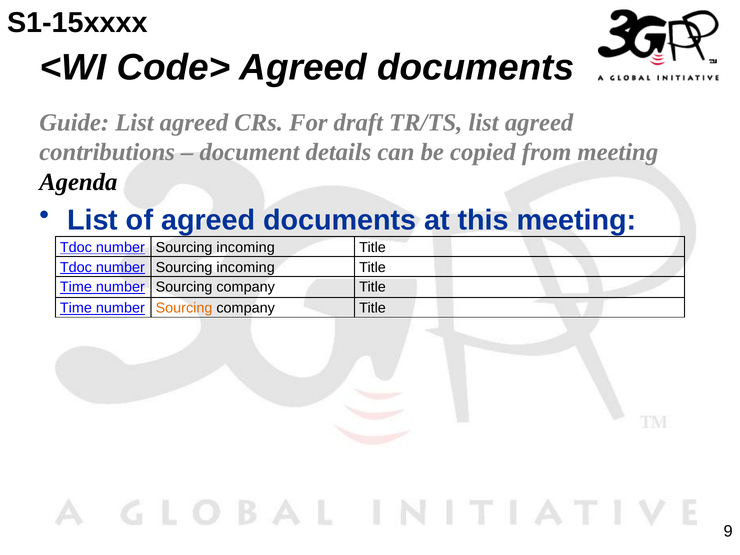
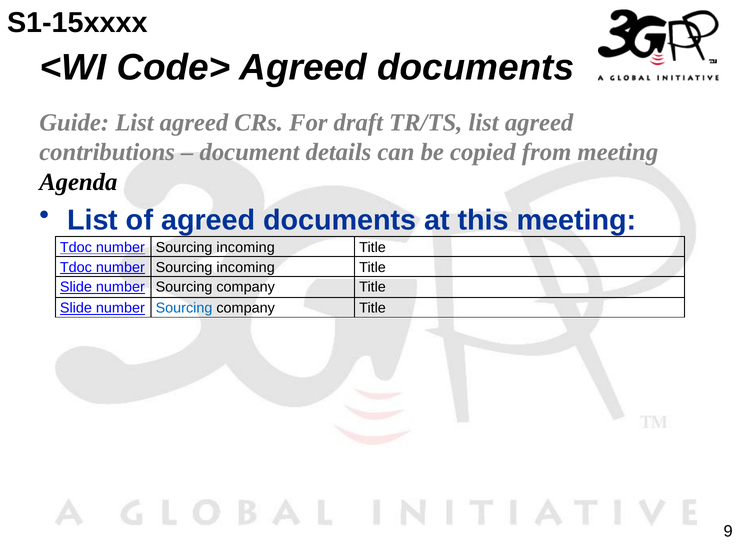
Time: Time -> Slide (76, 287)
Time: Time -> Slide (76, 308)
Sourcing colour: orange -> blue (184, 308)
